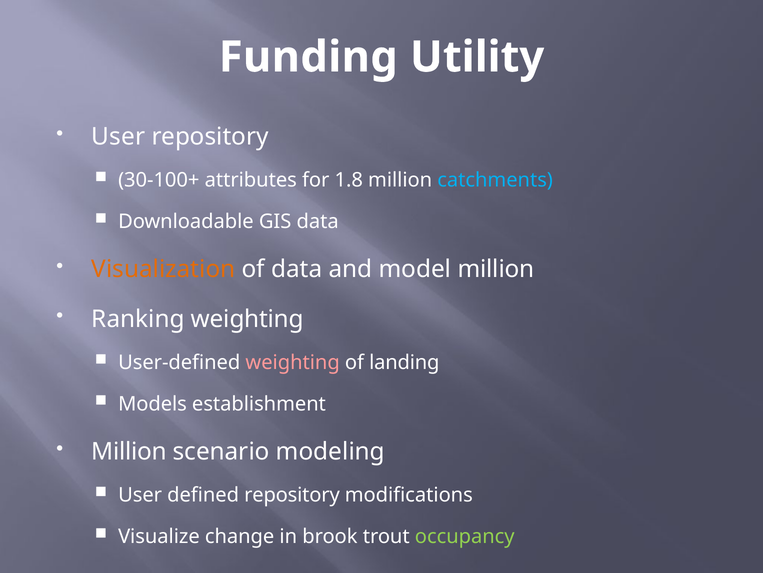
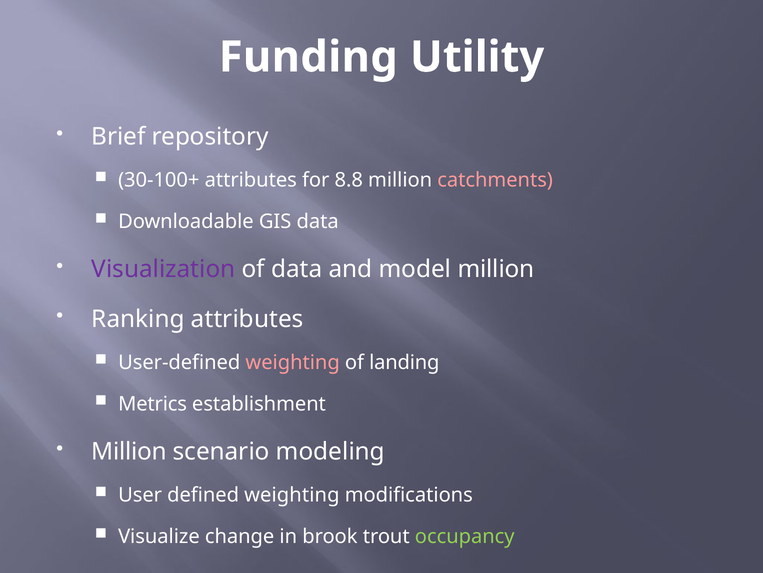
User: User -> Brief (118, 136)
1.8: 1.8 -> 8.8 (349, 180)
catchments colour: light blue -> pink (495, 180)
Visualization colour: orange -> purple (163, 269)
Ranking weighting: weighting -> attributes (247, 319)
Models: Models -> Metrics (153, 403)
defined repository: repository -> weighting (292, 495)
